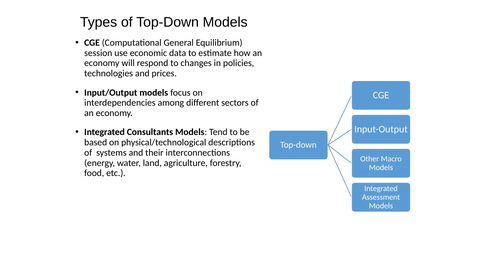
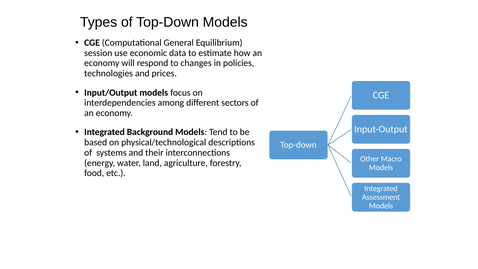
Consultants: Consultants -> Background (150, 132)
